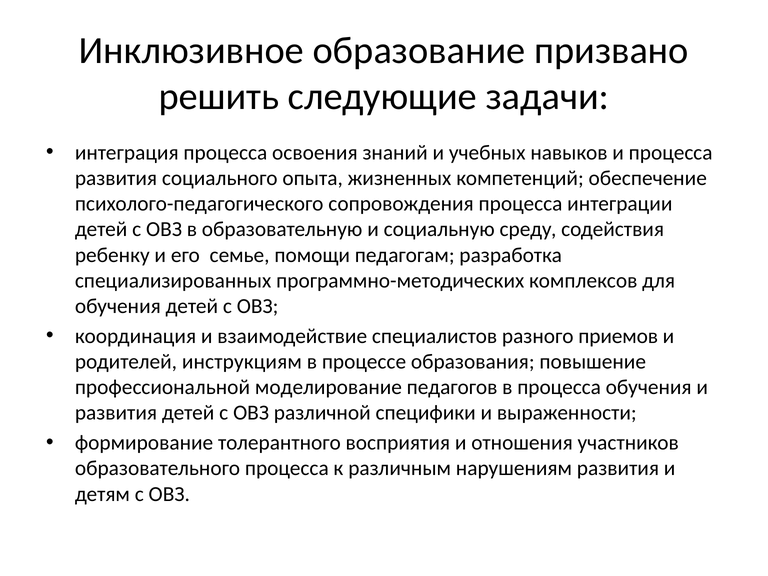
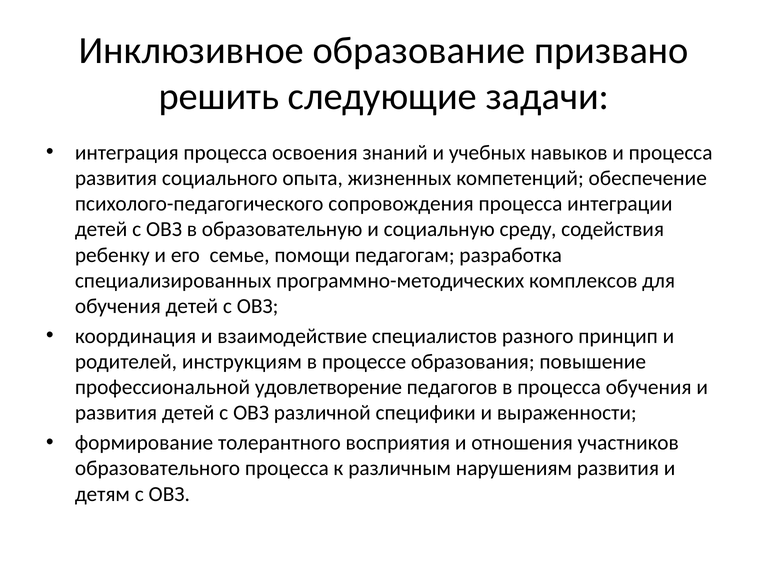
приемов: приемов -> принцип (618, 336)
моделирование: моделирование -> удовлетворение (329, 387)
